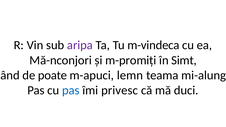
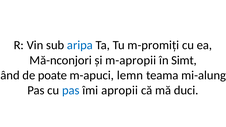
aripa colour: purple -> blue (80, 45)
m-vindeca: m-vindeca -> m-promiți (153, 45)
m-promiți: m-promiți -> m-apropii (131, 60)
privesc: privesc -> apropii (120, 90)
